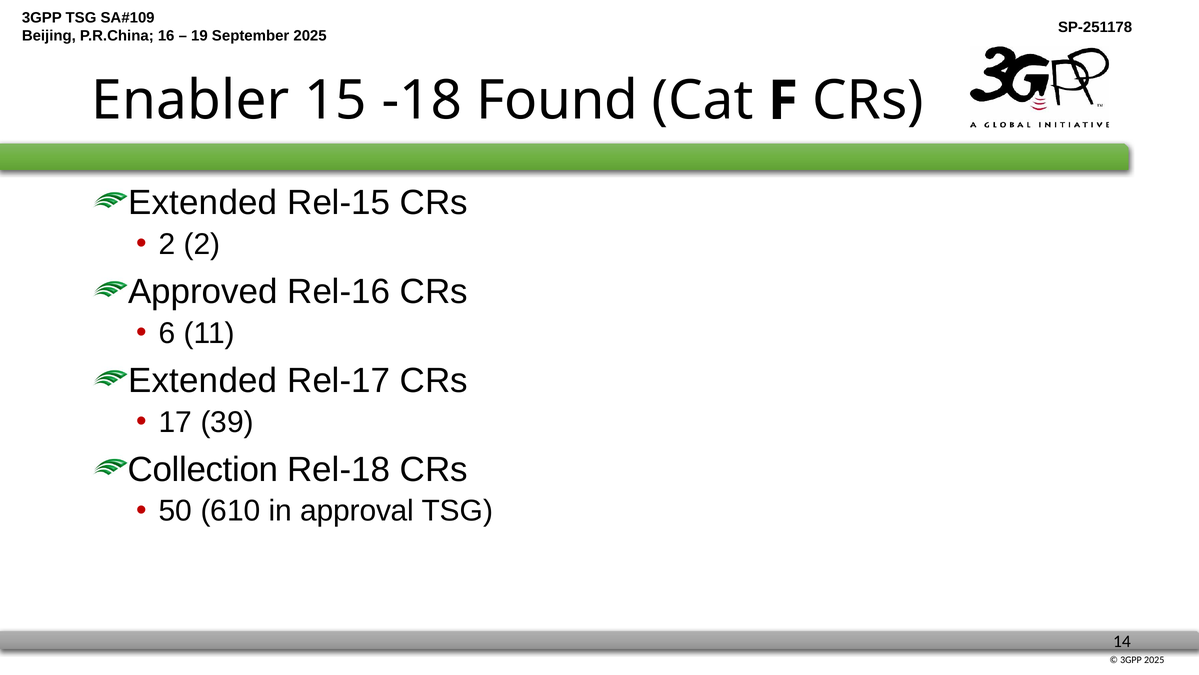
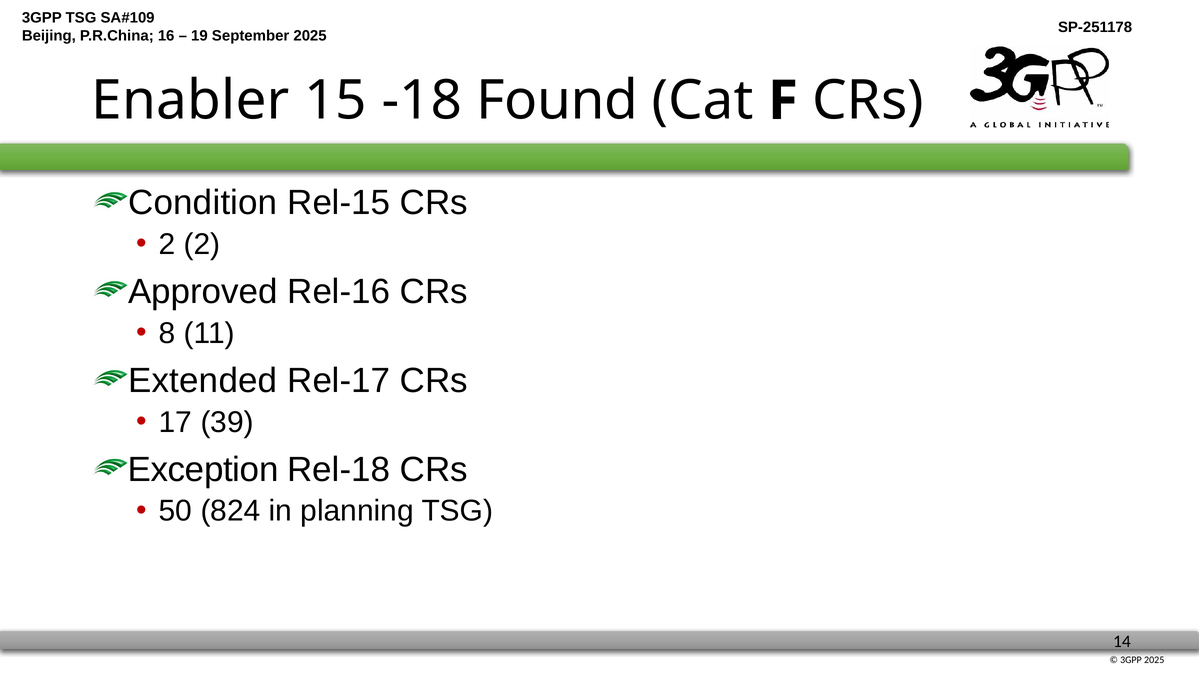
Extended: Extended -> Condition (203, 203)
6: 6 -> 8 (167, 333)
Collection: Collection -> Exception (203, 469)
610: 610 -> 824 (230, 511)
approval: approval -> planning (357, 511)
